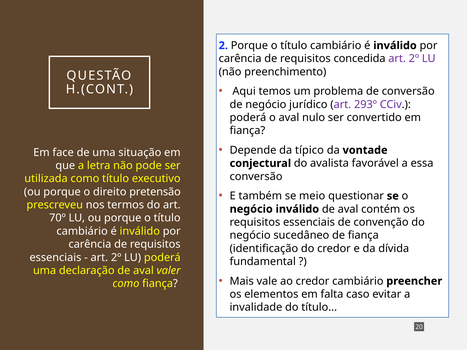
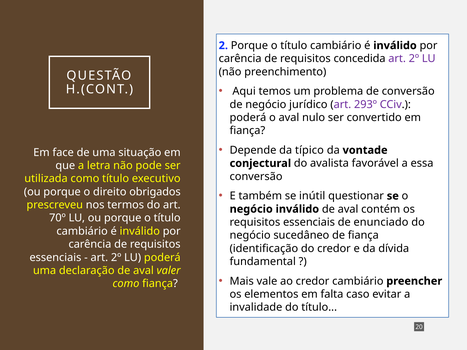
pretensão: pretensão -> obrigados (155, 192)
meio: meio -> inútil (312, 196)
convenção: convenção -> enunciado (381, 222)
